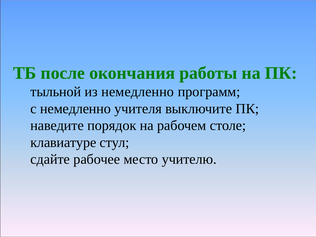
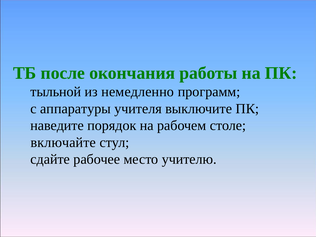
с немедленно: немедленно -> аппаратуры (76, 109)
клавиатуре: клавиатуре -> включайте (63, 142)
